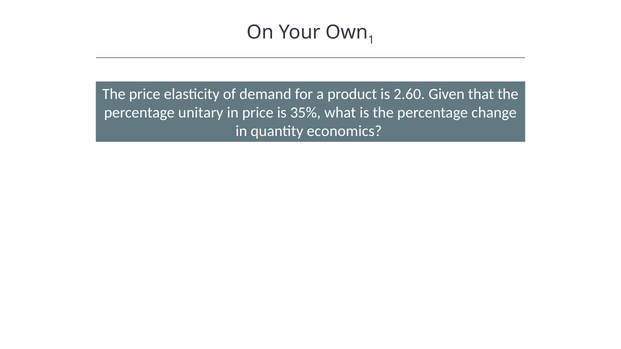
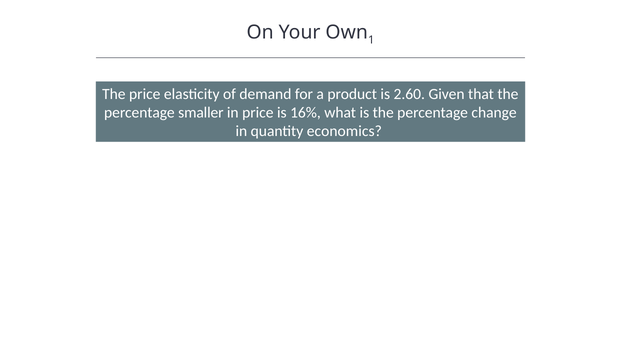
unitary: unitary -> smaller (201, 113)
35%: 35% -> 16% (305, 113)
